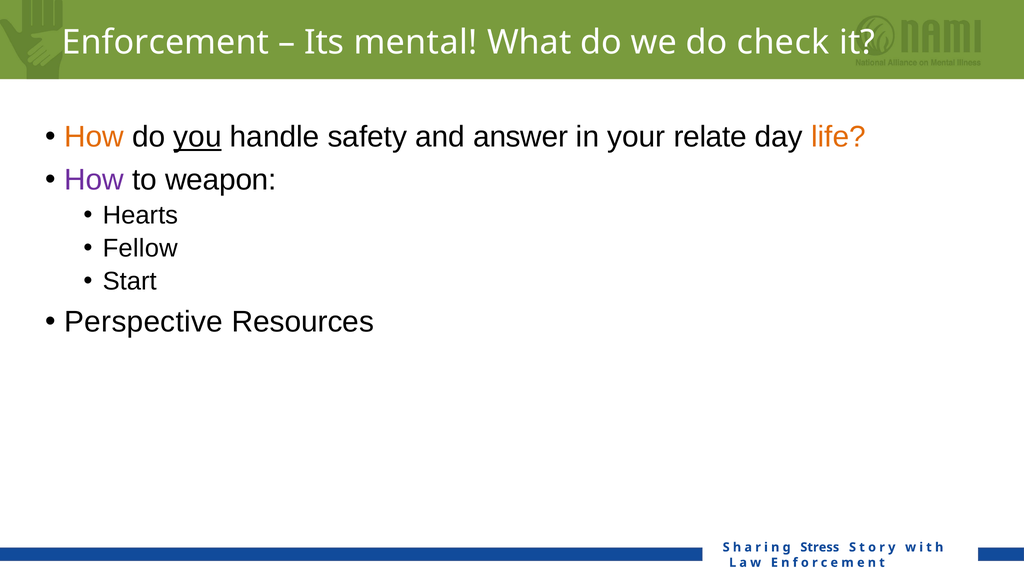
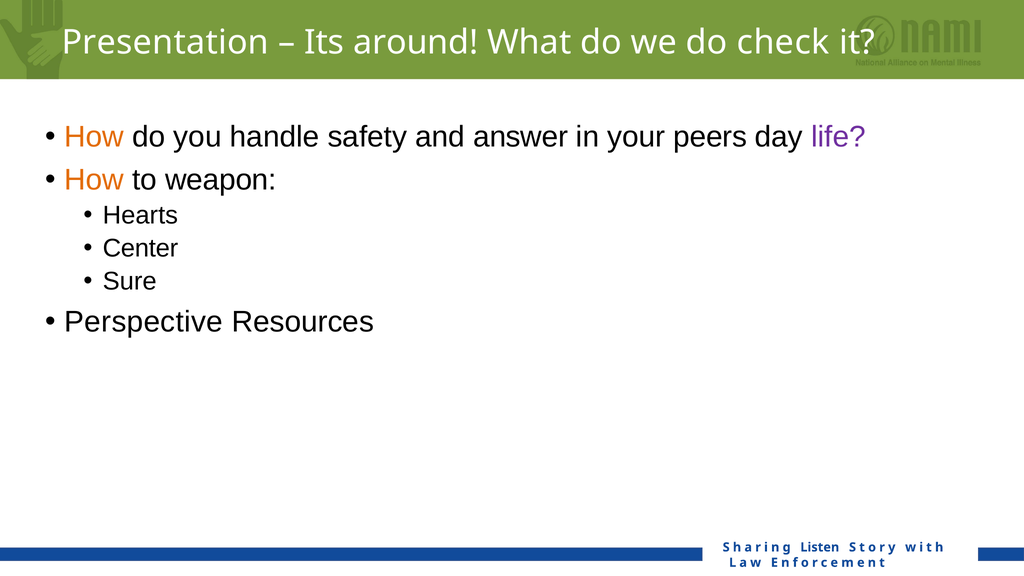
Enforcement: Enforcement -> Presentation (165, 42)
mental: mental -> around (416, 42)
you underline: present -> none (198, 137)
relate: relate -> peers (710, 137)
life colour: orange -> purple (838, 137)
How colour: purple -> orange (94, 180)
Fellow: Fellow -> Center (140, 248)
Start: Start -> Sure (130, 281)
Stress: Stress -> Listen (820, 547)
